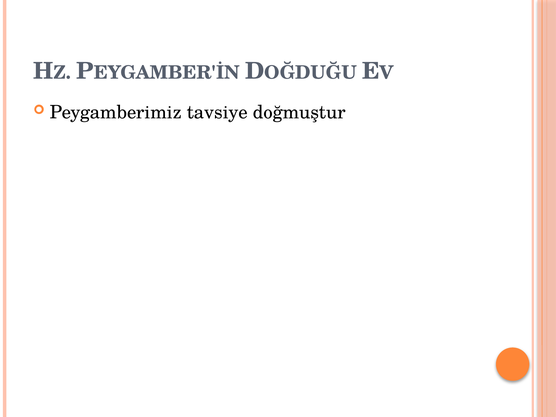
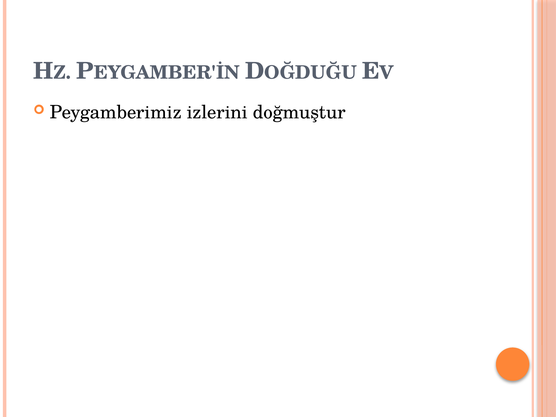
tavsiye: tavsiye -> izlerini (217, 112)
